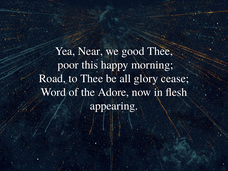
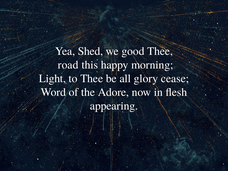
Near: Near -> Shed (90, 51)
poor: poor -> road (68, 65)
Road: Road -> Light (52, 79)
